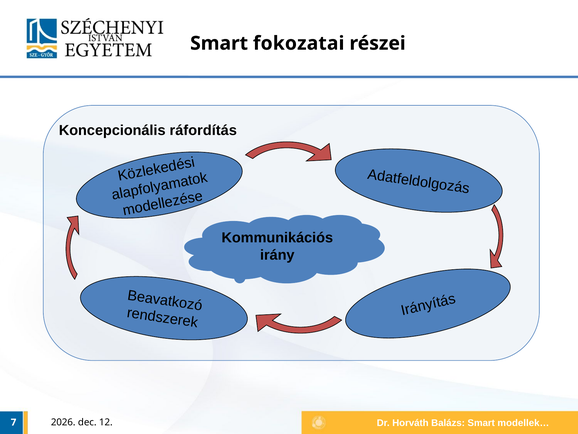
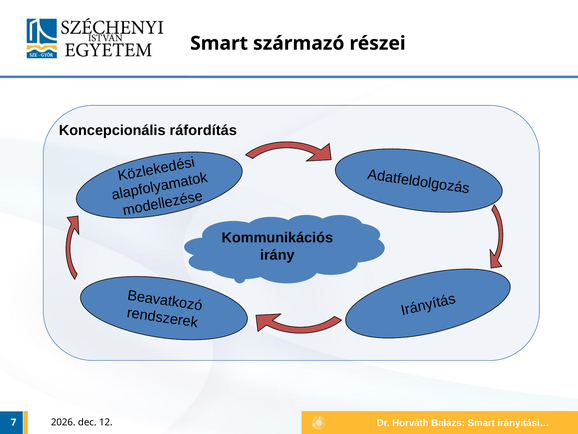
fokozatai: fokozatai -> származó (299, 43)
modellek…: modellek… -> irányítási… (523, 423)
